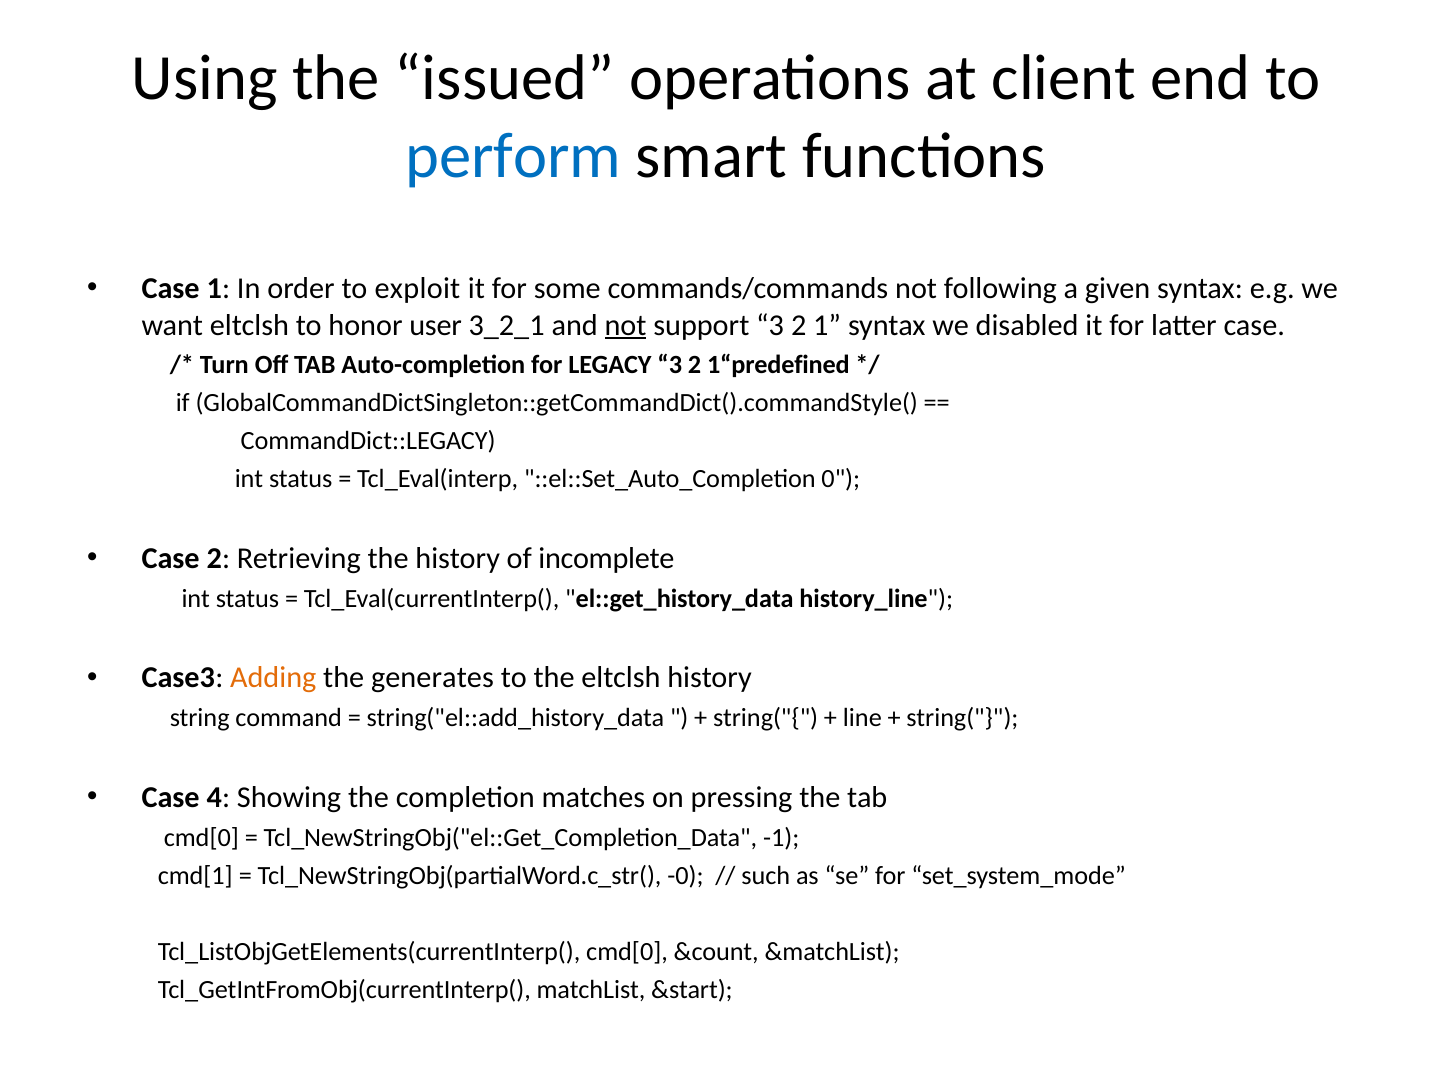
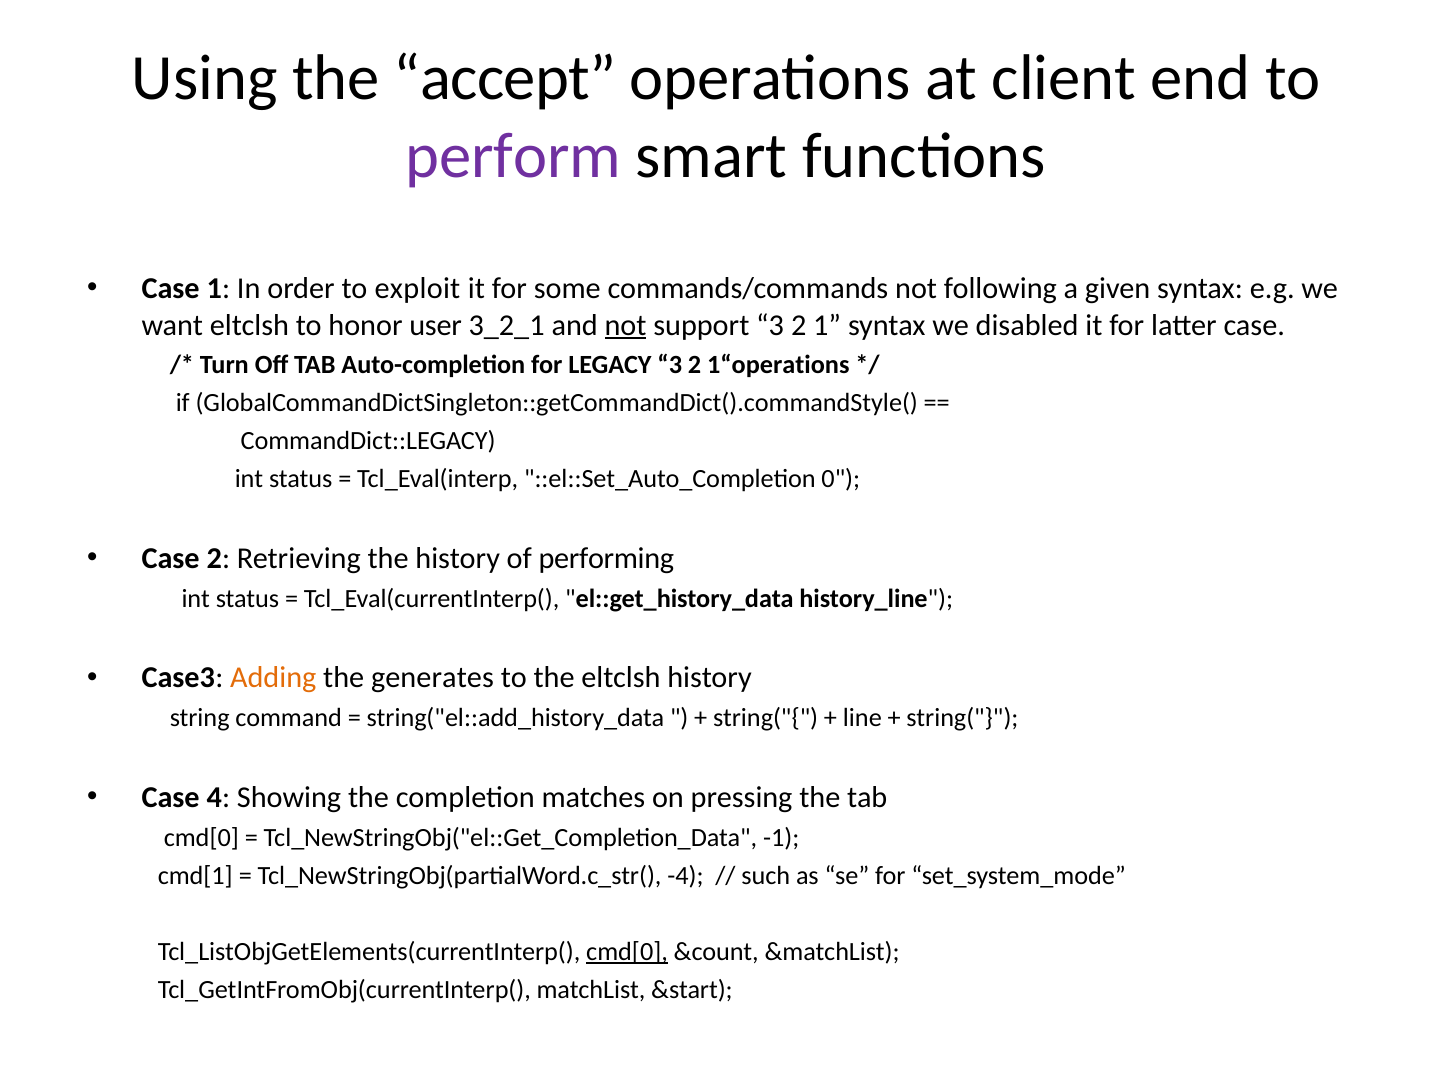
issued: issued -> accept (505, 78)
perform colour: blue -> purple (514, 156)
1“predefined: 1“predefined -> 1“operations (778, 366)
incomplete: incomplete -> performing (606, 559)
-0: -0 -> -4 (685, 876)
cmd[0 underline: none -> present (627, 952)
